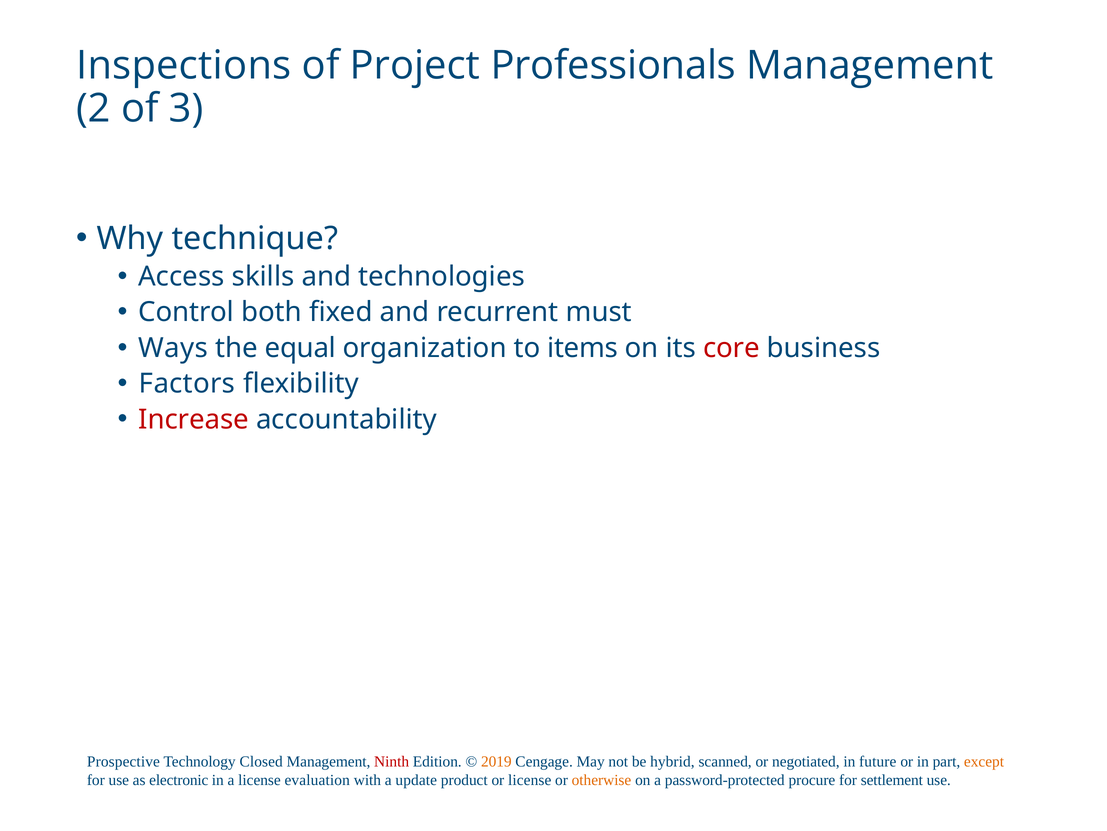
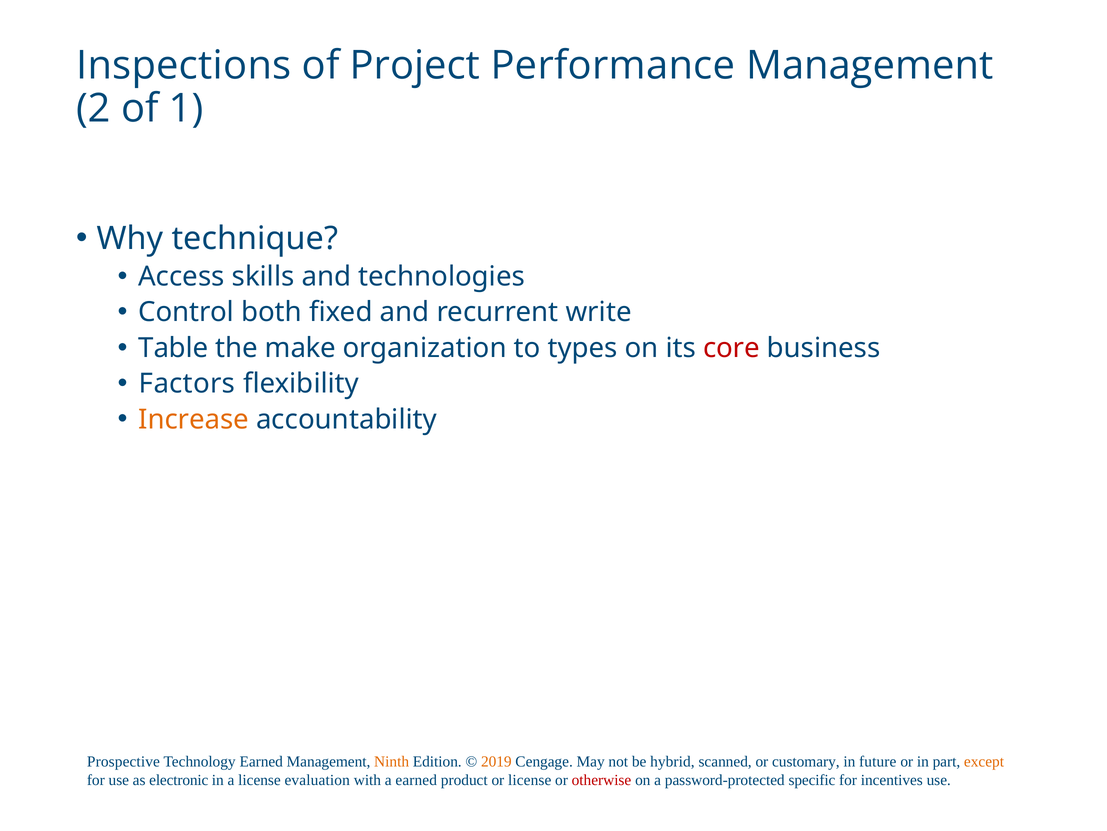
Professionals: Professionals -> Performance (613, 66)
3: 3 -> 1 (186, 109)
must: must -> write (599, 312)
Ways: Ways -> Table (173, 348)
equal: equal -> make (300, 348)
items: items -> types (583, 348)
Increase colour: red -> orange (194, 419)
Technology Closed: Closed -> Earned (261, 761)
Ninth colour: red -> orange (392, 761)
negotiated: negotiated -> customary (806, 761)
a update: update -> earned (416, 780)
otherwise colour: orange -> red (601, 780)
procure: procure -> specific (812, 780)
settlement: settlement -> incentives (892, 780)
